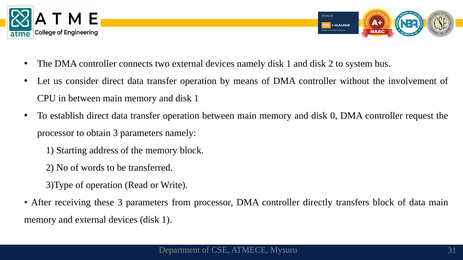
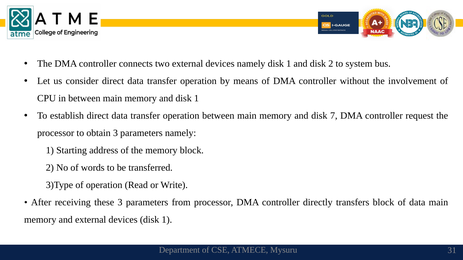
0: 0 -> 7 (334, 116)
